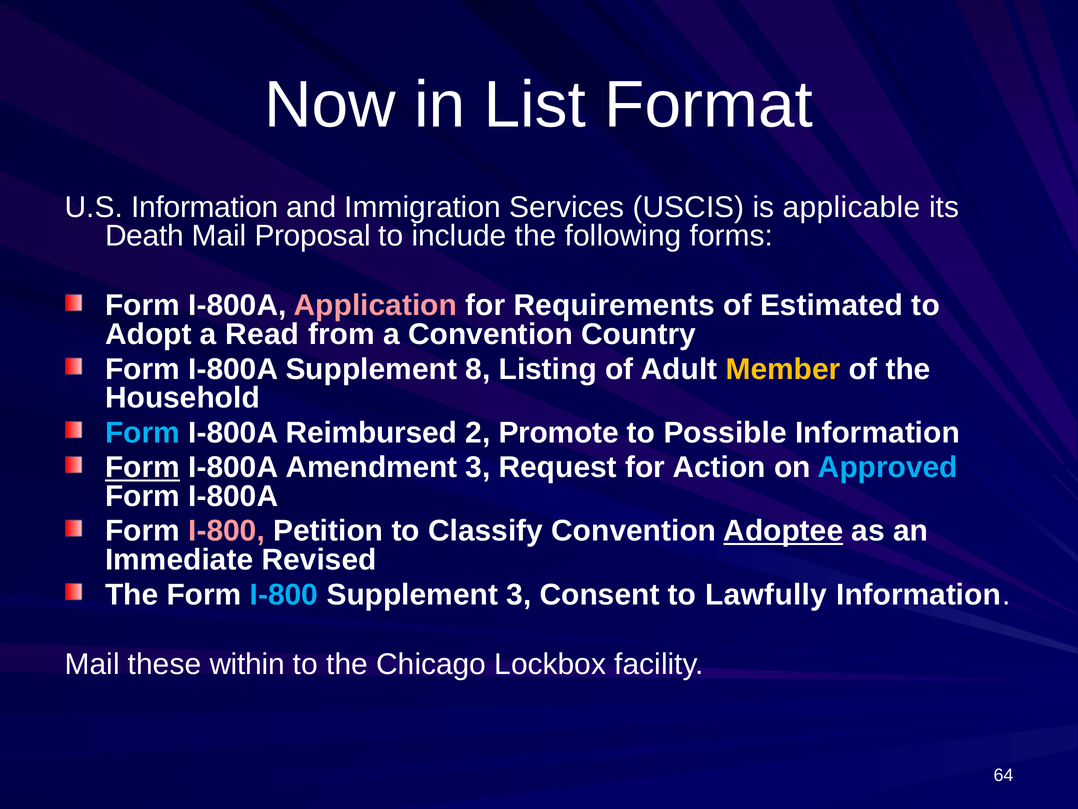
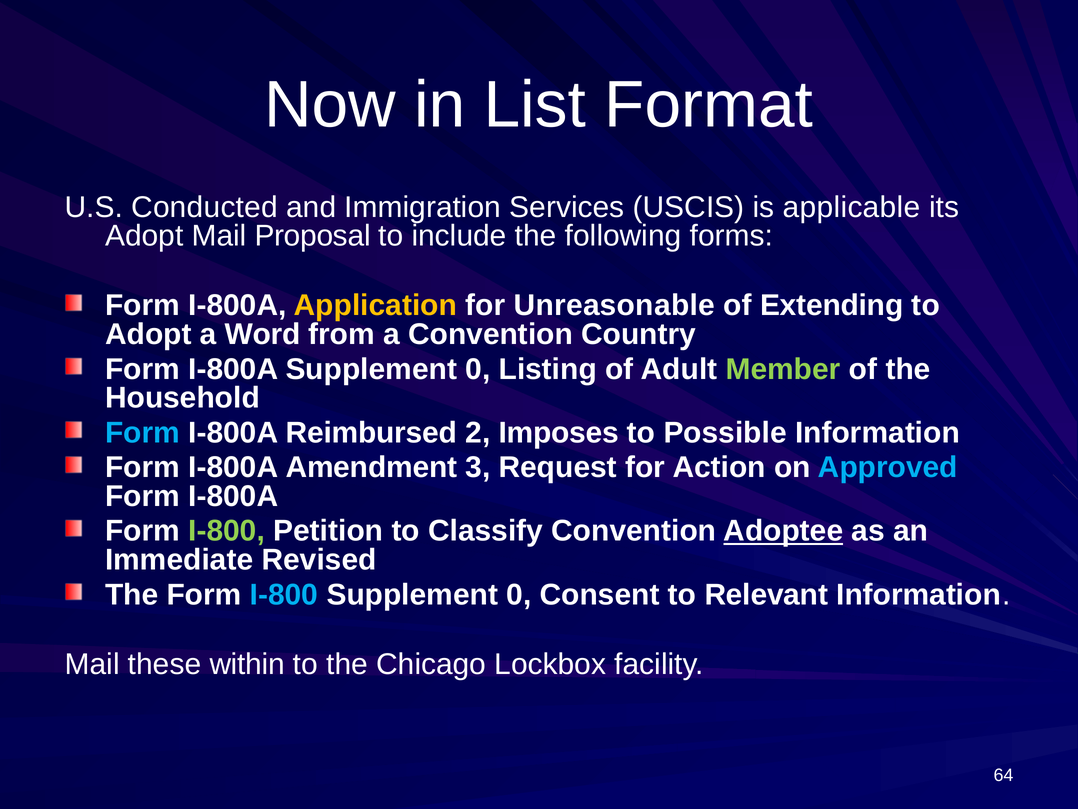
U.S Information: Information -> Conducted (205, 207)
Death: Death -> Adopt (144, 236)
Application colour: pink -> yellow (375, 305)
Requirements: Requirements -> Unreasonable (614, 305)
Estimated: Estimated -> Extending (832, 305)
Read: Read -> Word (262, 334)
I-800A Supplement 8: 8 -> 0 (478, 369)
Member colour: yellow -> light green (783, 369)
Promote: Promote -> Imposes (559, 432)
Form underline: present -> none (143, 467)
I-800 colour: pink -> light green (227, 531)
3: 3 -> 0 (519, 594)
Lawfully: Lawfully -> Relevant (766, 594)
